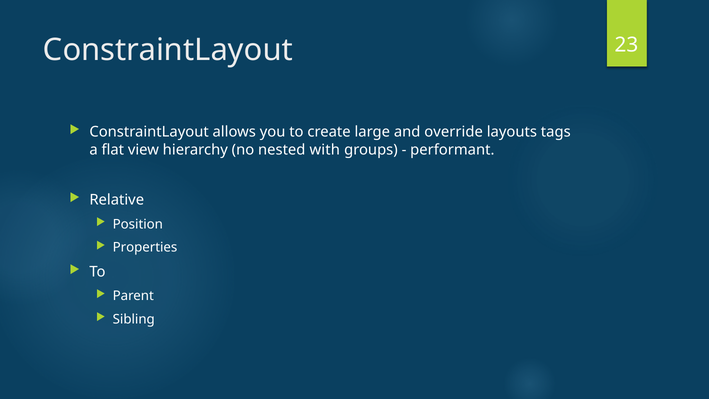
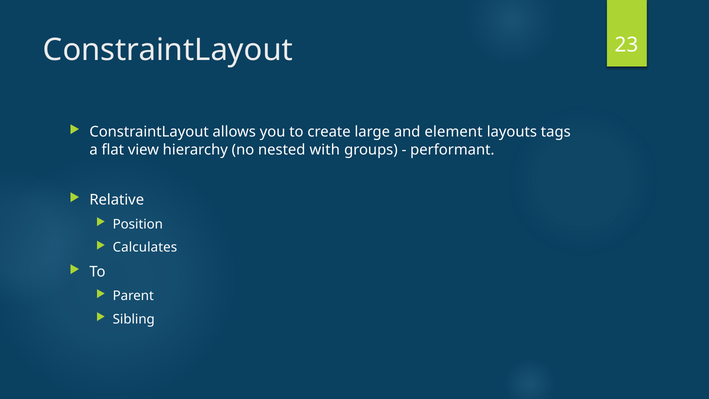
override: override -> element (454, 132)
Properties: Properties -> Calculates (145, 247)
